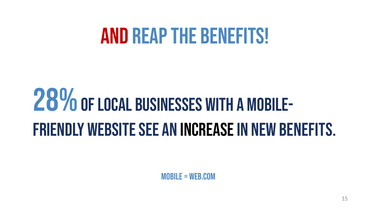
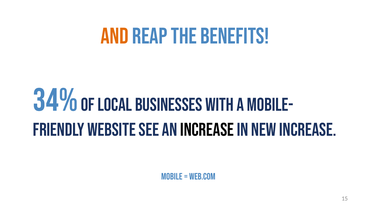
And colour: red -> orange (115, 36)
28%: 28% -> 34% (55, 100)
new benefits: benefits -> increase (308, 130)
